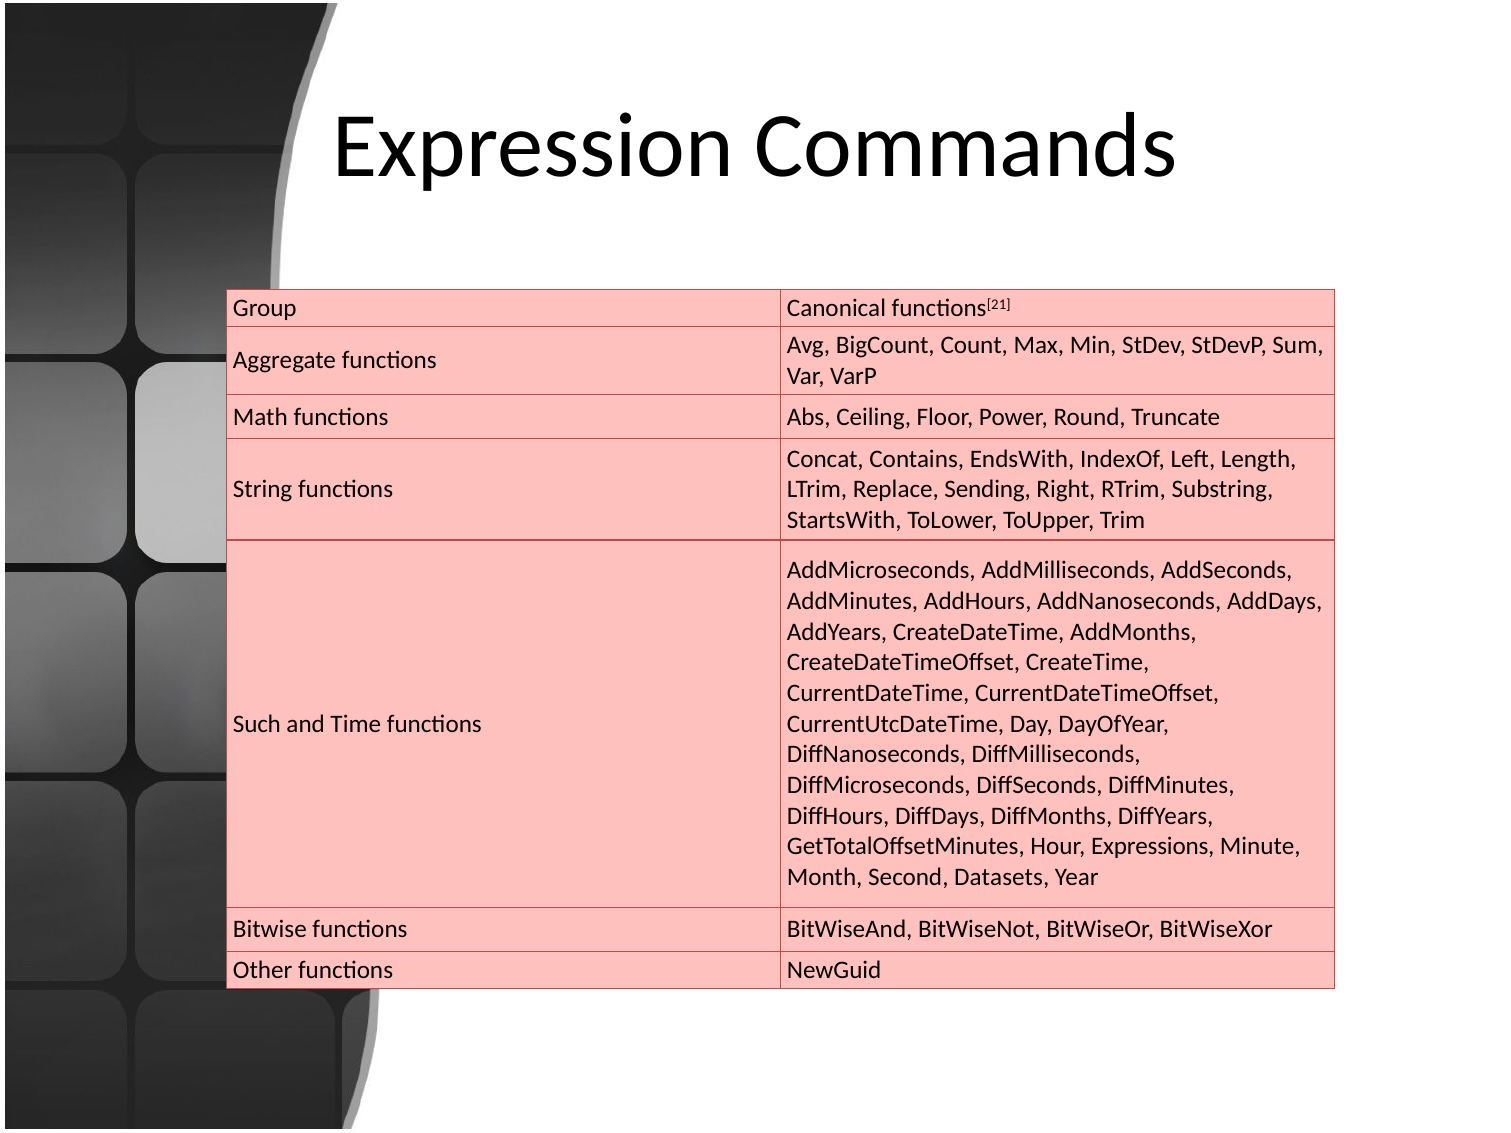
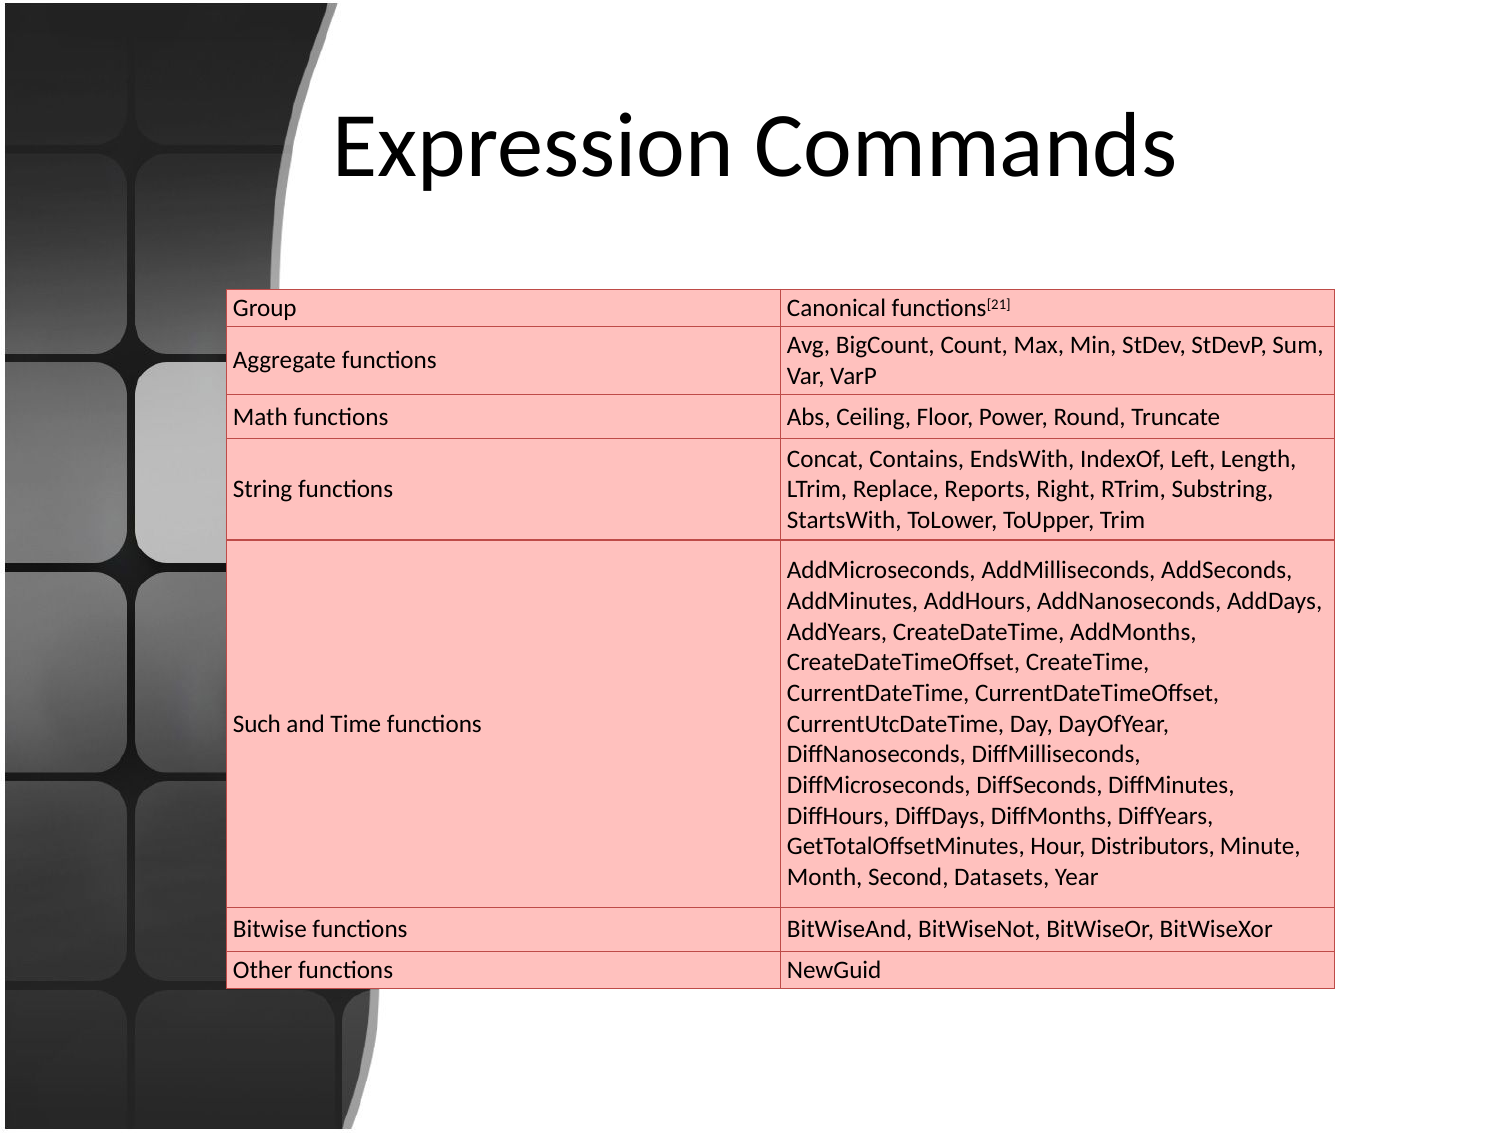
Sending: Sending -> Reports (988, 490)
Expressions: Expressions -> Distributors (1153, 847)
